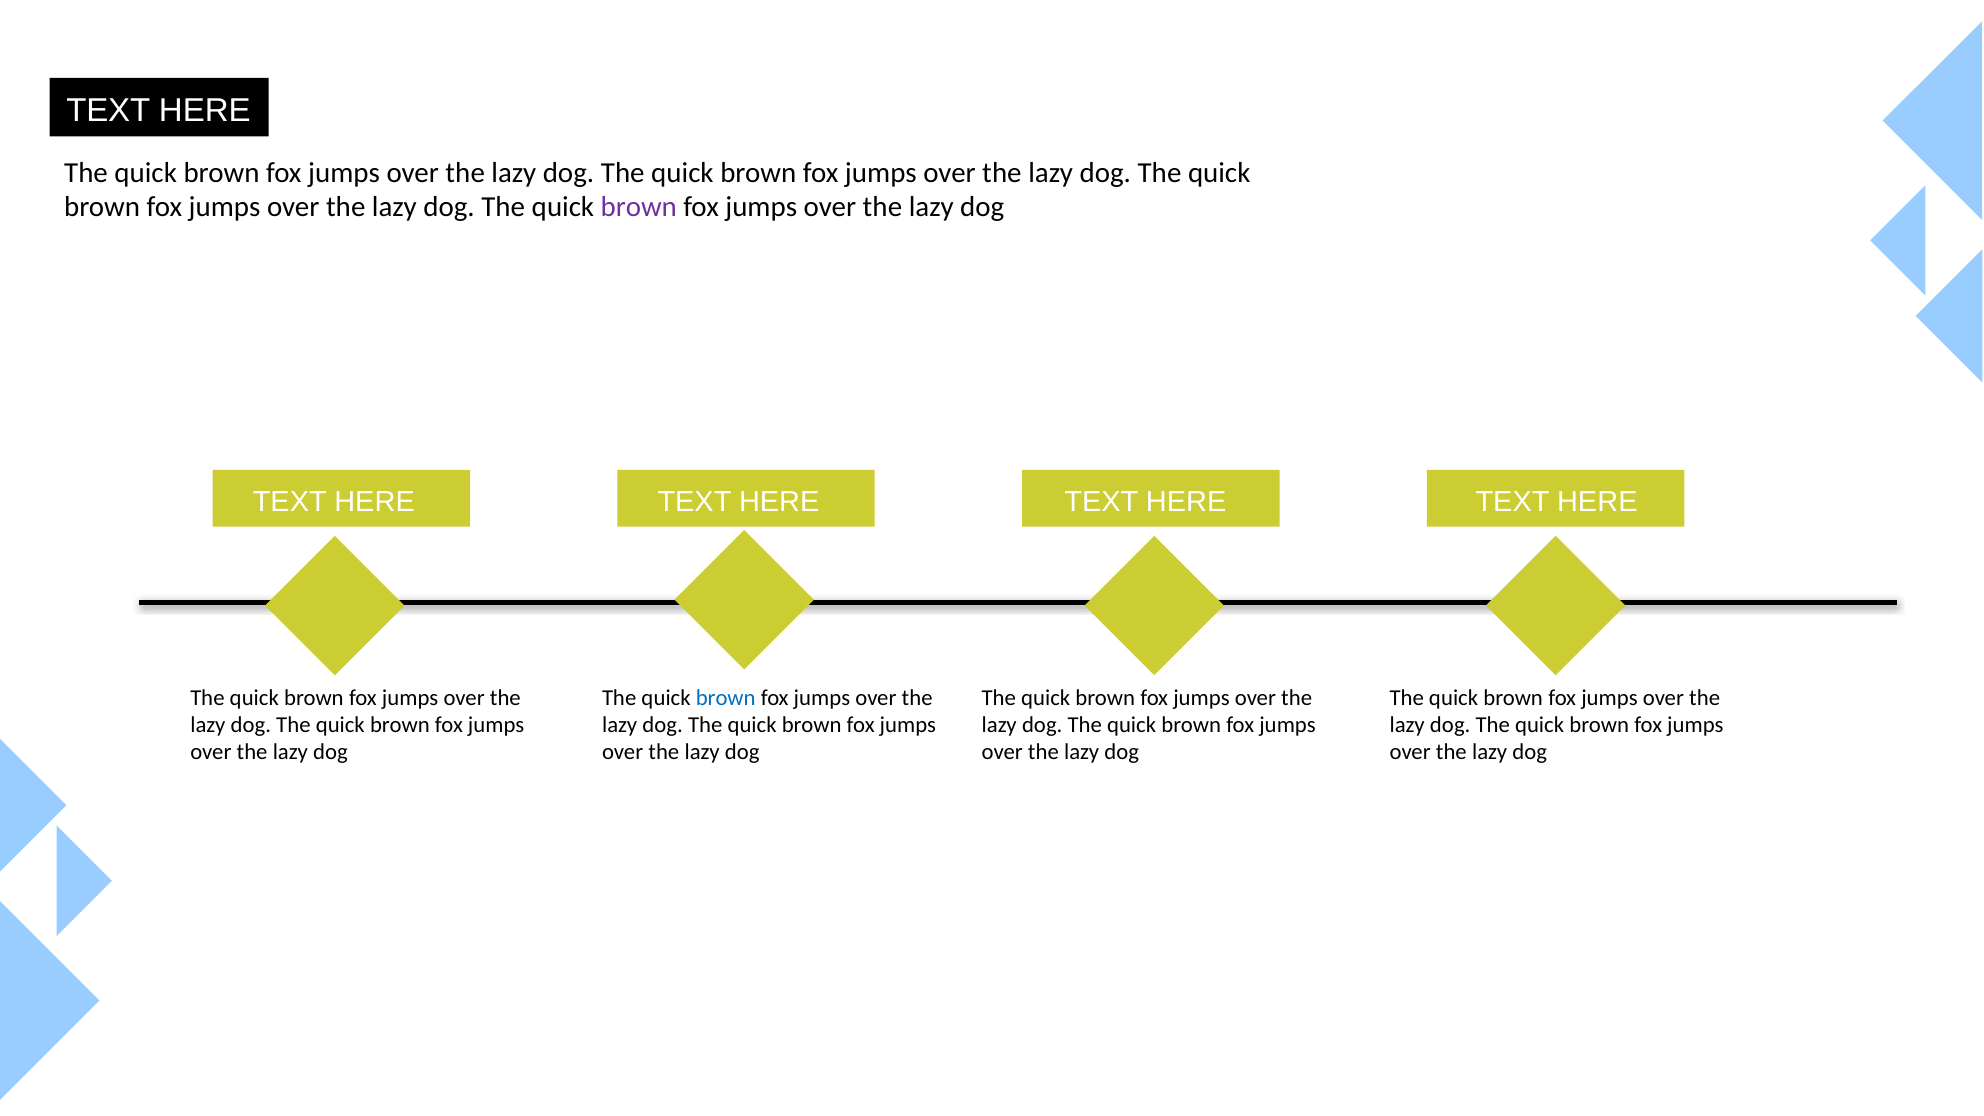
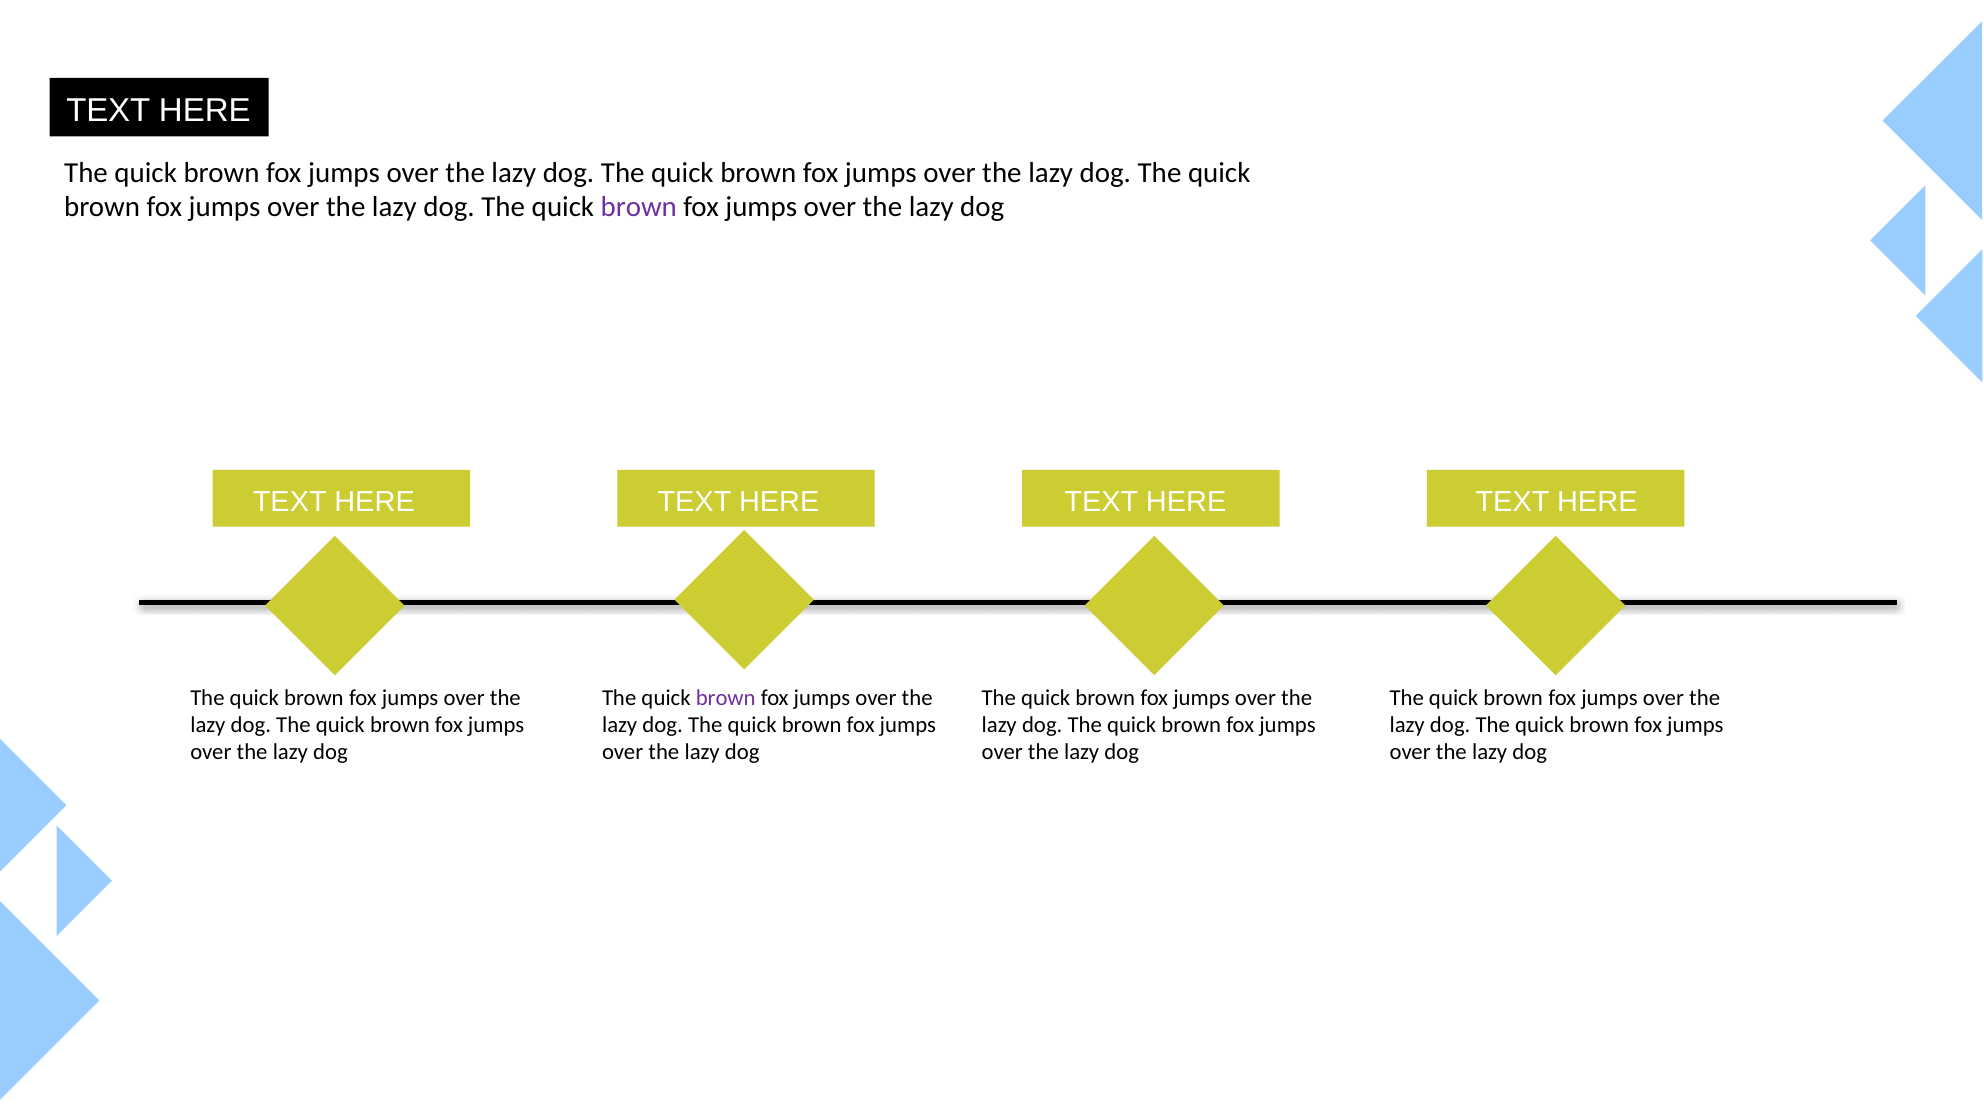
brown colour: blue -> purple (726, 698)
